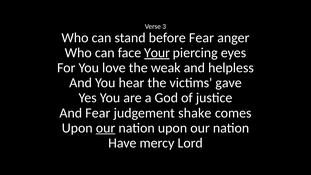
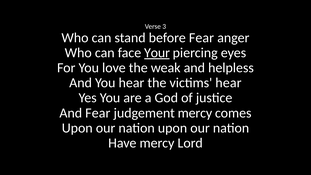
victims gave: gave -> hear (228, 83)
judgement shake: shake -> mercy (195, 113)
our underline: present -> none (106, 128)
